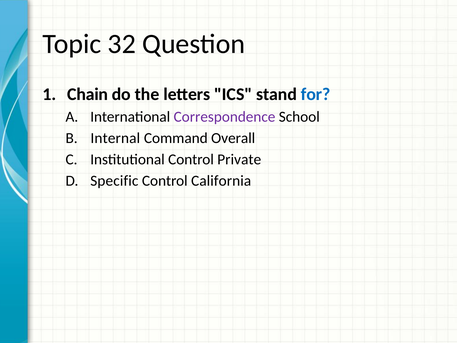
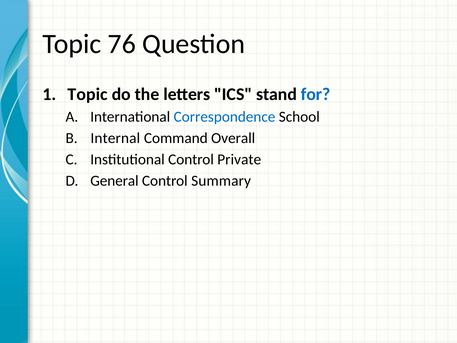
32: 32 -> 76 (122, 44)
Chain: Chain -> Topic (88, 94)
Correspondence colour: purple -> blue (225, 117)
Specific: Specific -> General (114, 181)
California: California -> Summary (221, 181)
